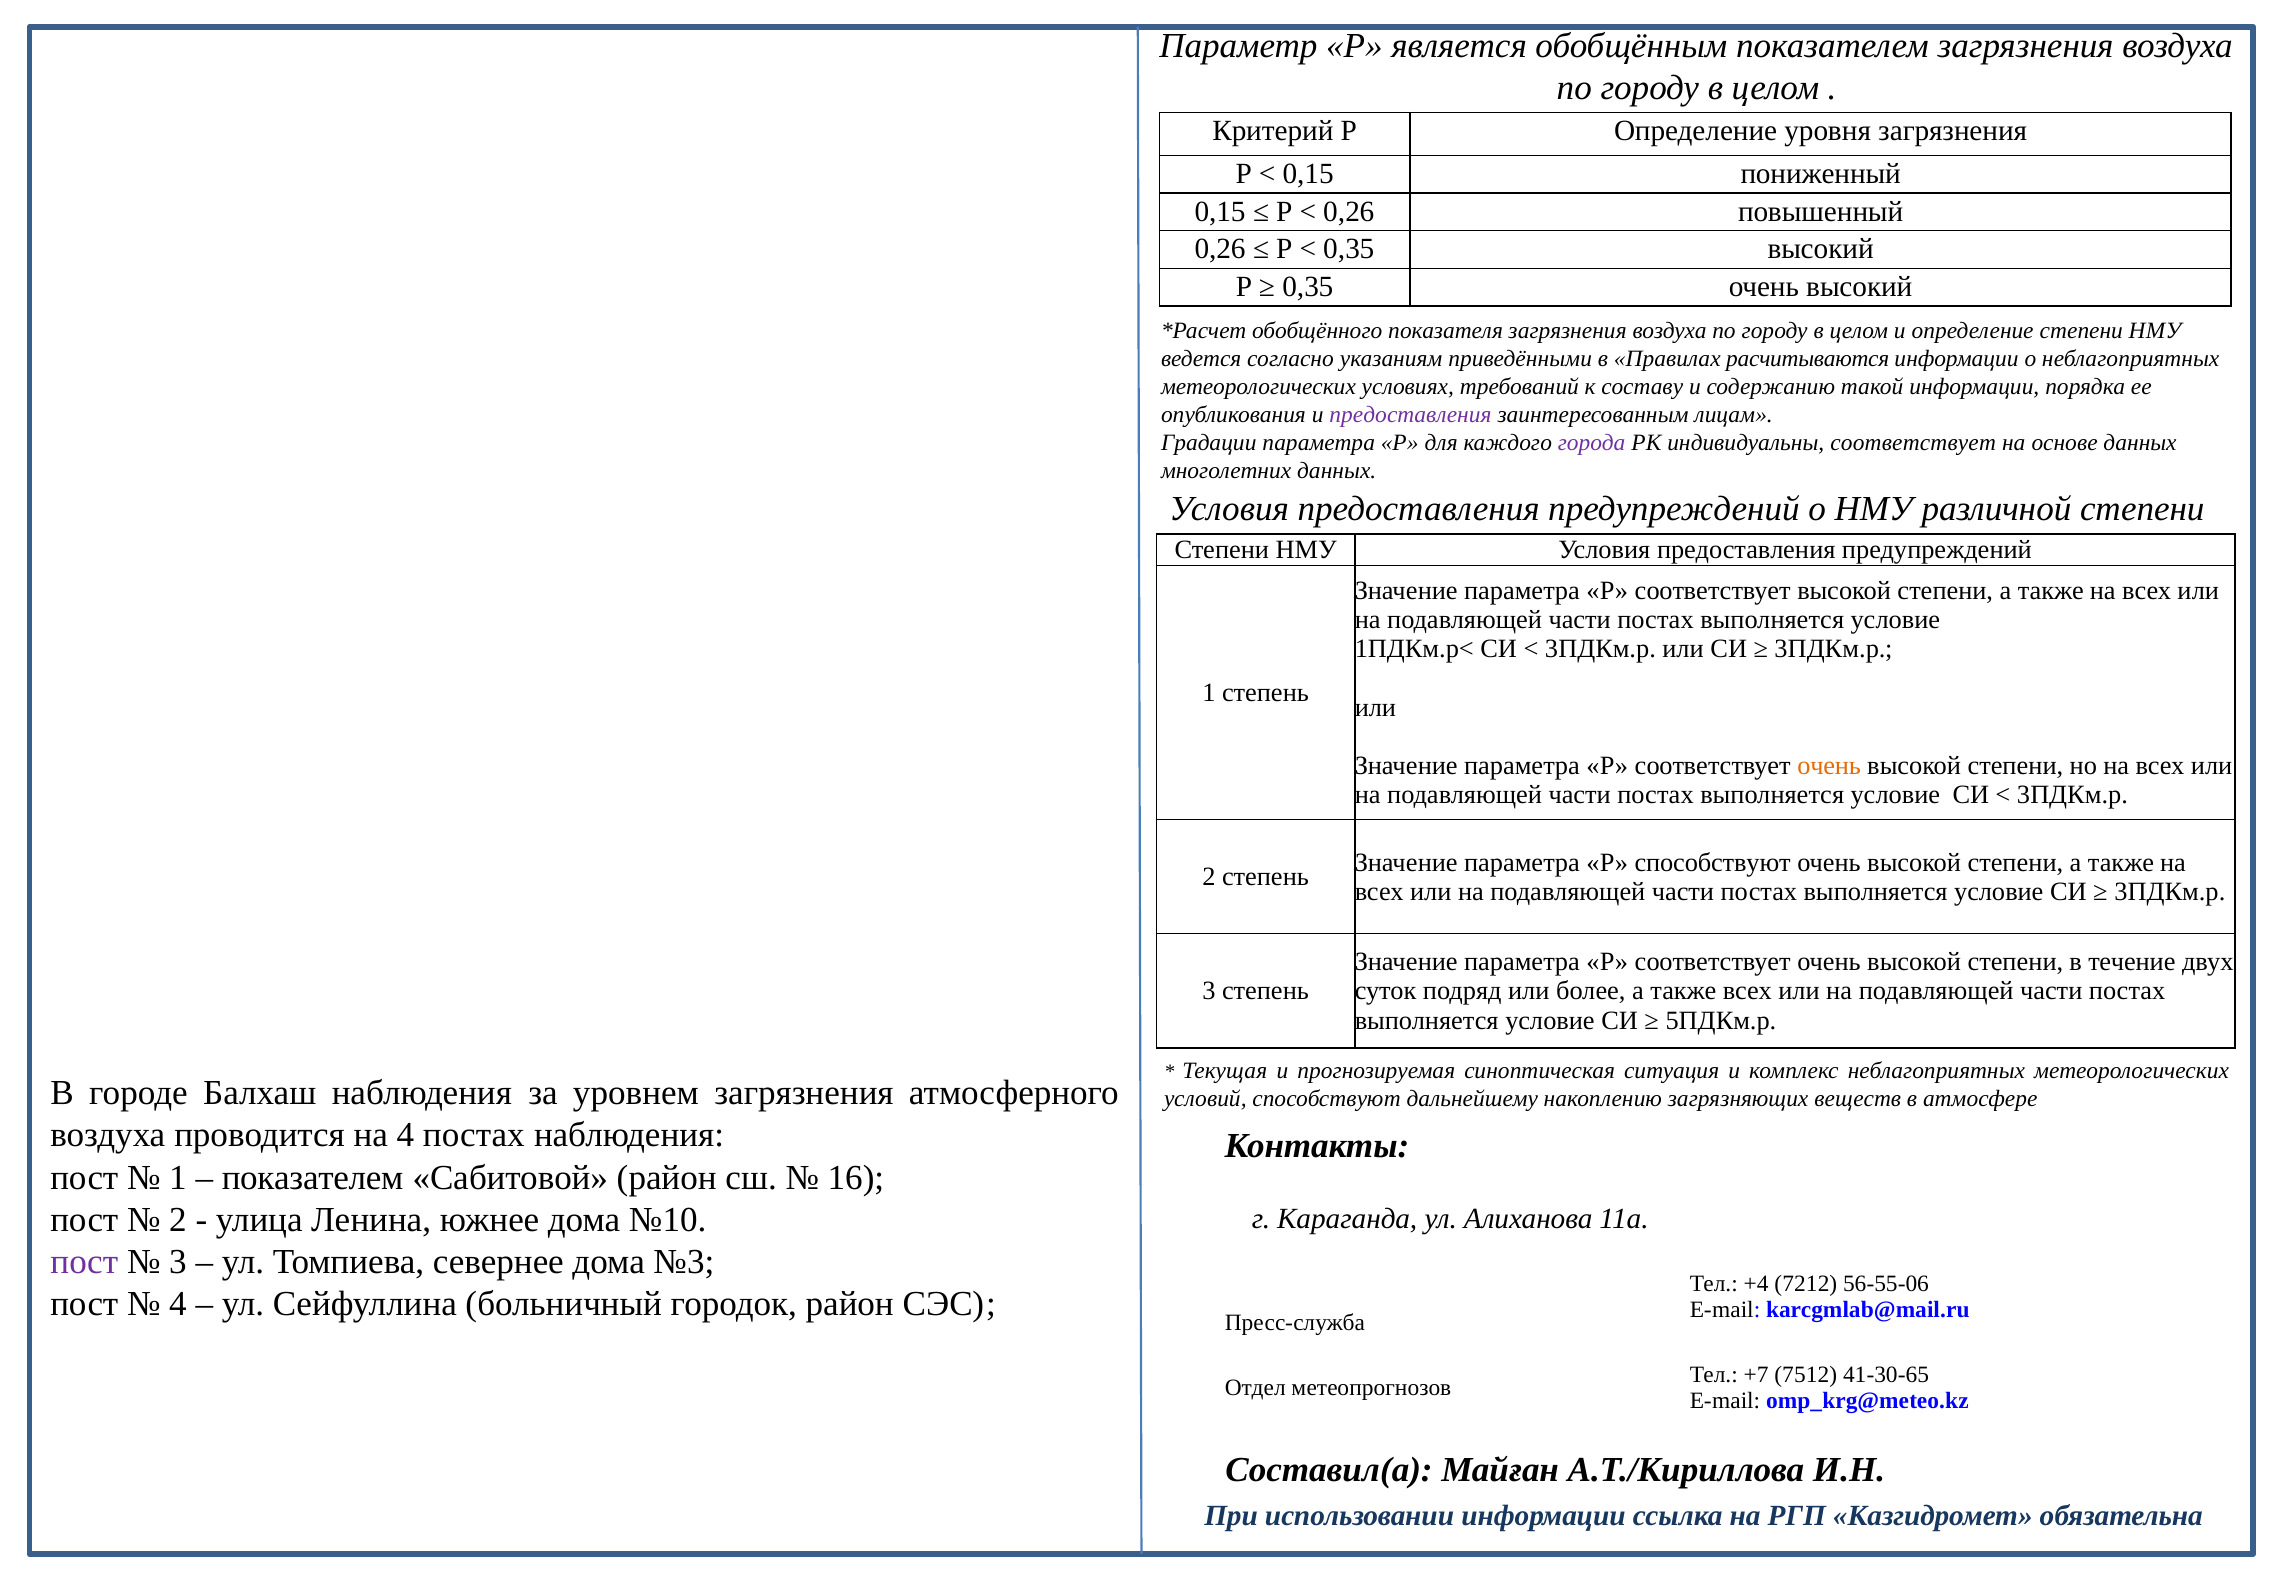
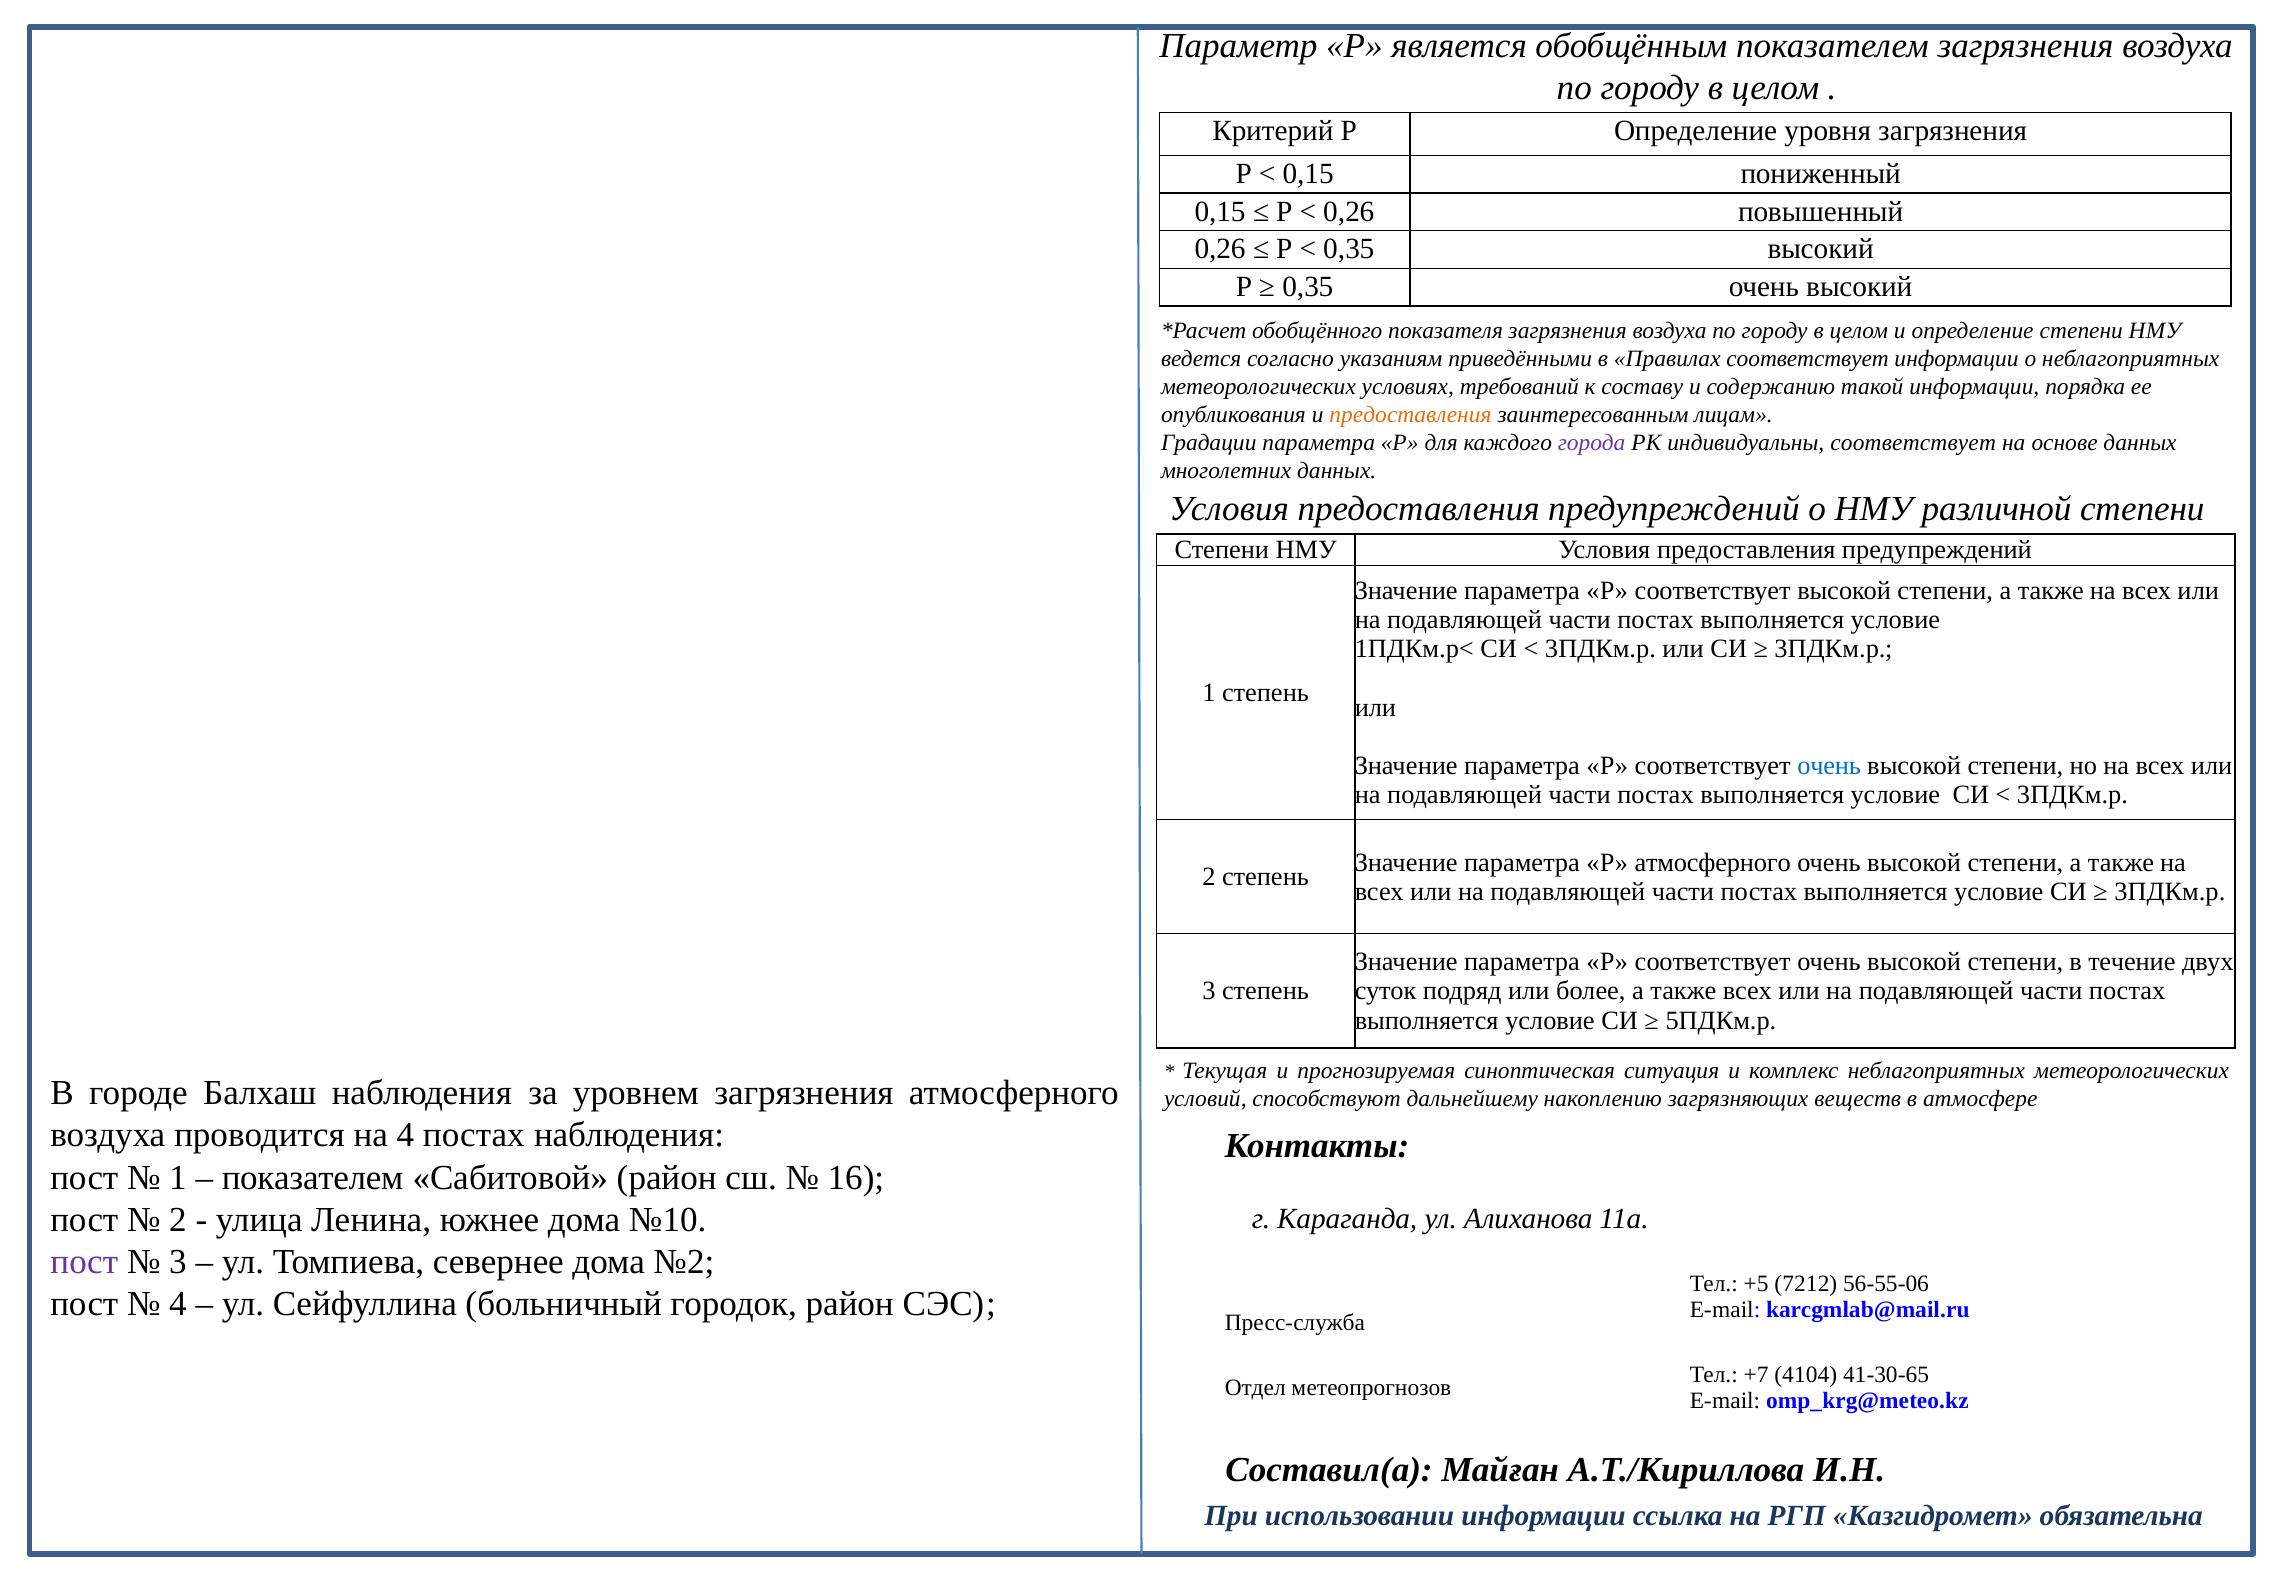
Правилах расчитываются: расчитываются -> соответствует (1808, 358)
предоставления colour: purple -> orange (1410, 415)
очень colour: orange -> blue (1829, 766)
Р способствуют: способствуют -> атмосферного (1713, 862)
№3: №3 -> №2 (684, 1261)
+4: +4 -> +5 (1756, 1283)
7512: 7512 -> 4104 (1806, 1375)
